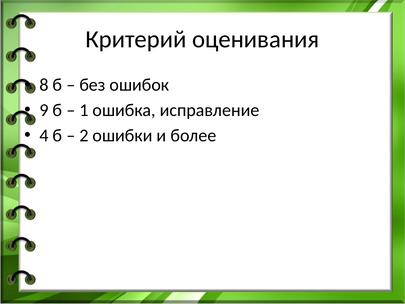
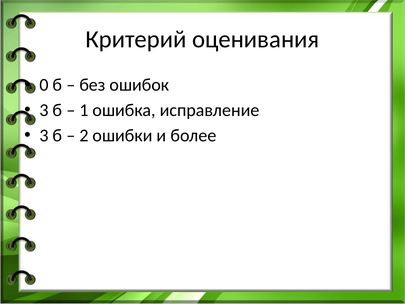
8: 8 -> 0 (44, 85)
9: 9 -> 3 (44, 110)
4: 4 -> 3 (44, 135)
